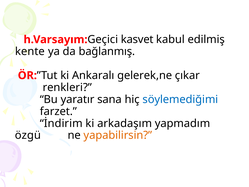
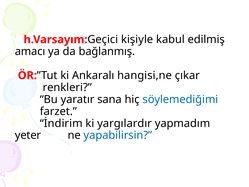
kasvet: kasvet -> kişiyle (137, 39)
kente: kente -> amacı (30, 51)
gelerek,ne: gelerek,ne -> hangisi,ne (145, 75)
arkadaşım: arkadaşım -> yargılardır (125, 123)
özgü: özgü -> yeter (28, 135)
yapabilirsin colour: orange -> blue (118, 135)
